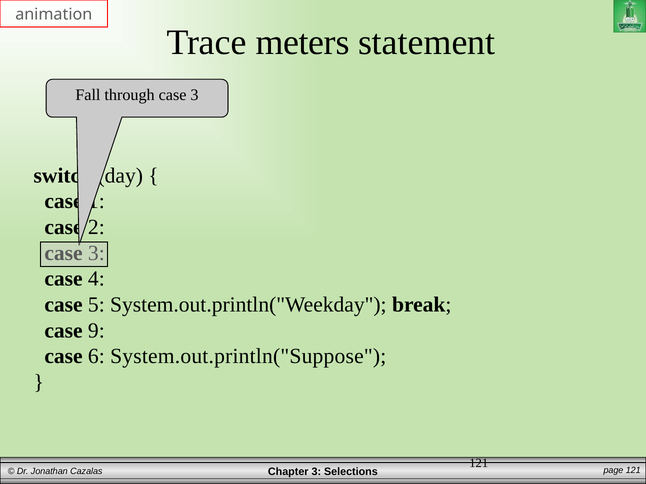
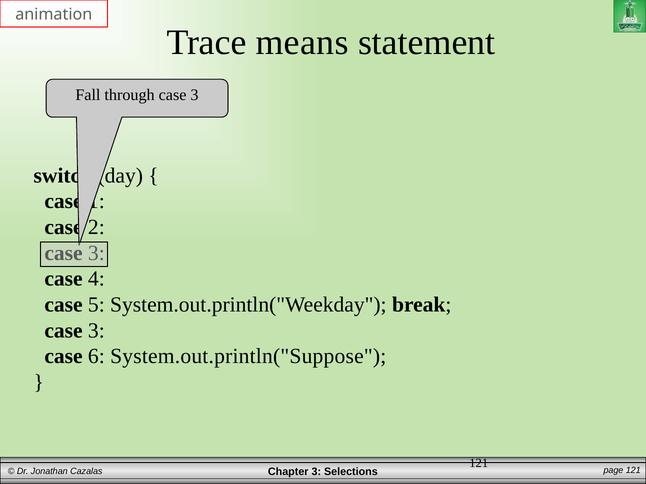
meters: meters -> means (302, 43)
9: 9 -> 3 (96, 331)
